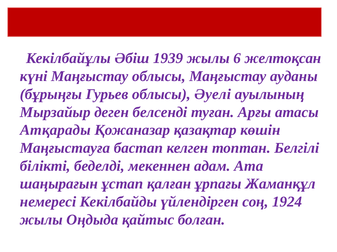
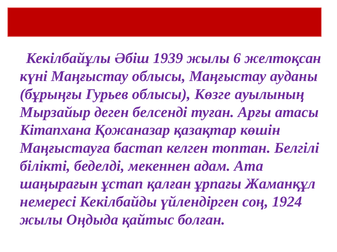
Әуелі: Әуелі -> Көзге (213, 94)
Атқарады: Атқарады -> Кітапхана (56, 130)
